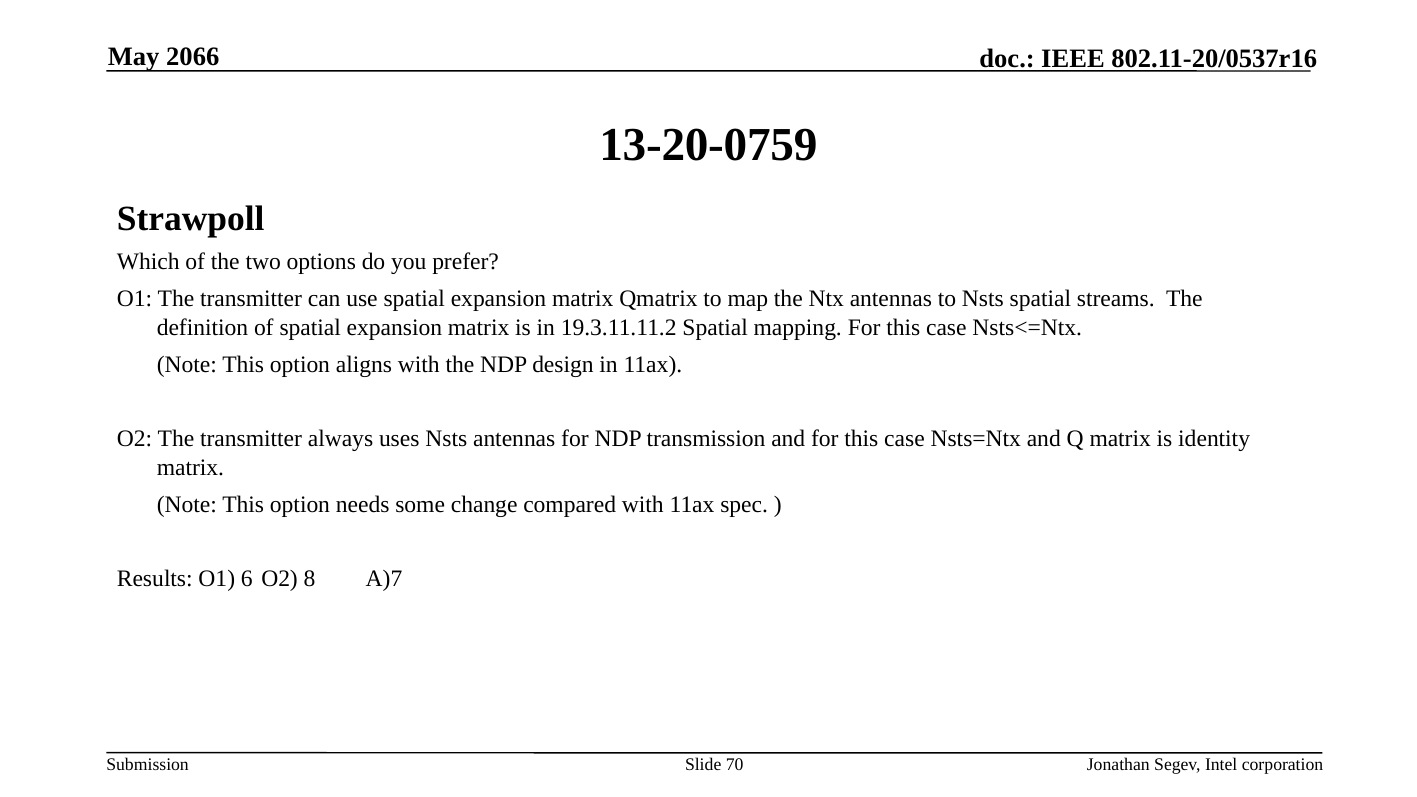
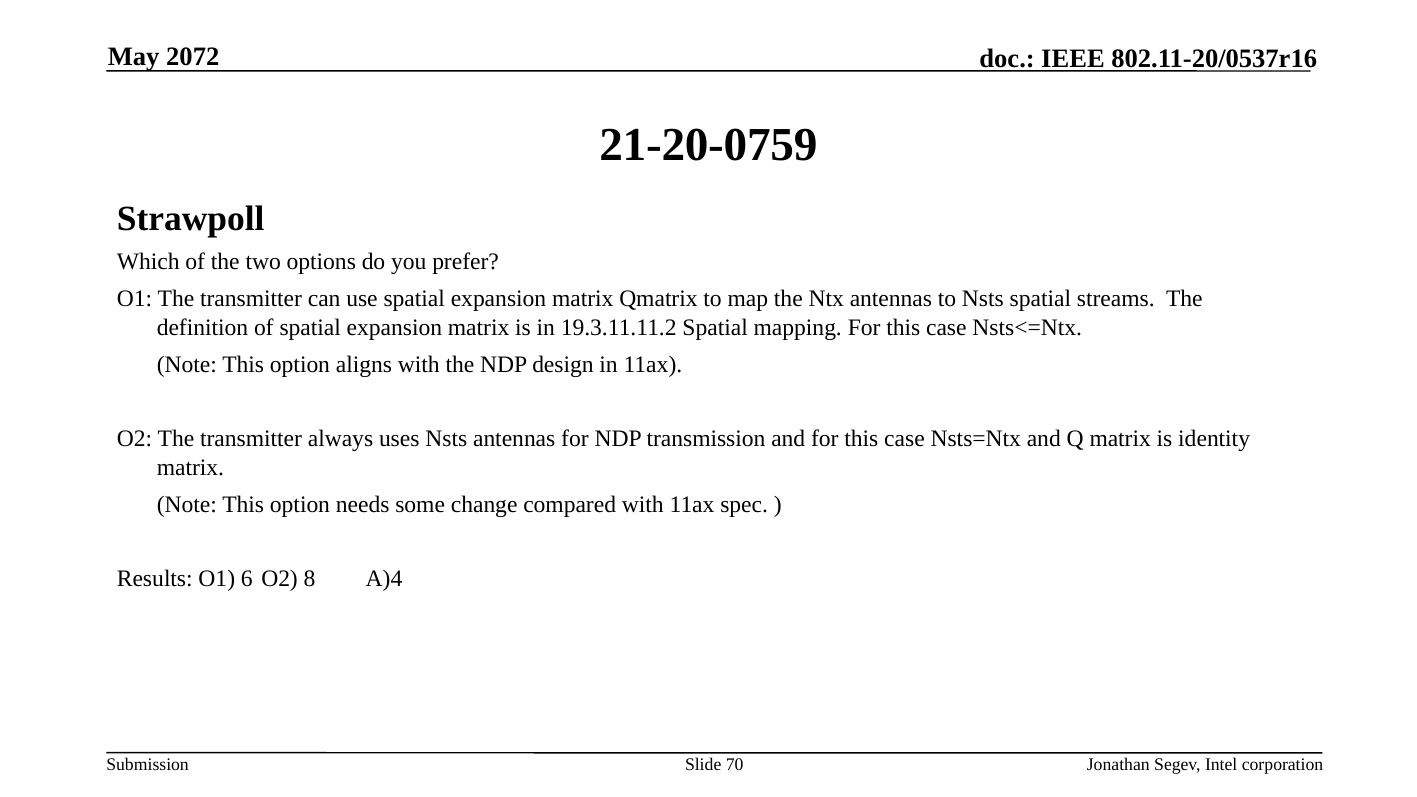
2066: 2066 -> 2072 (193, 56)
13-20-0759: 13-20-0759 -> 21-20-0759 (708, 145)
A)7: A)7 -> A)4 (384, 579)
